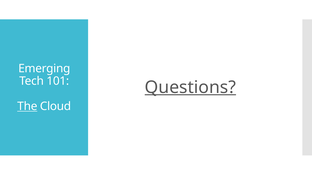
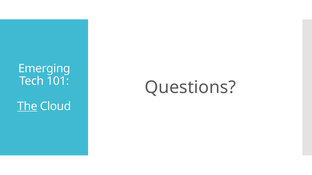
Questions underline: present -> none (190, 88)
